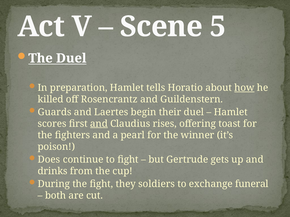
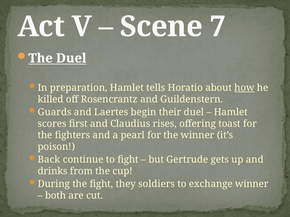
5: 5 -> 7 (218, 27)
and underline: present -> none (99, 124)
Does: Does -> Back (49, 160)
exchange funeral: funeral -> winner (252, 184)
